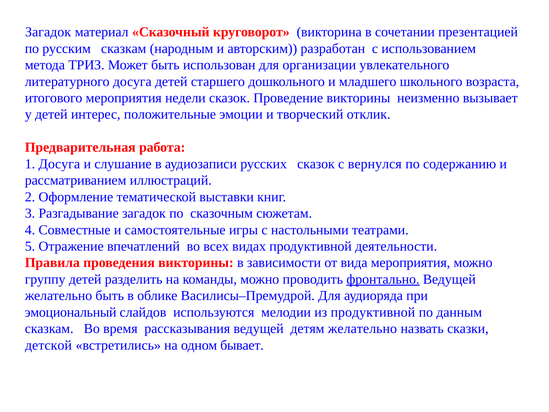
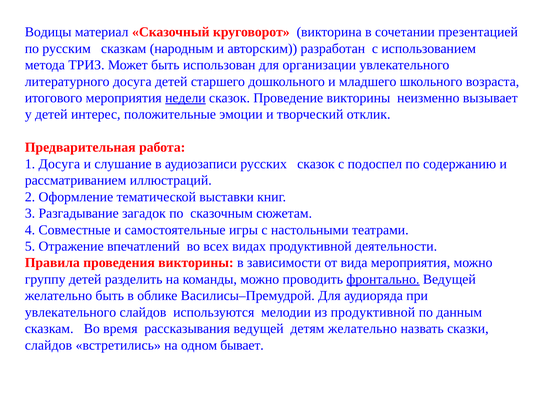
Загадок: Загадок -> Водицы (48, 32)
недели underline: none -> present (185, 98)
вернулся: вернулся -> подоспел (375, 164)
эмоциональный: эмоциональный -> увлекательного (70, 312)
детской: детской -> слайдов (48, 345)
